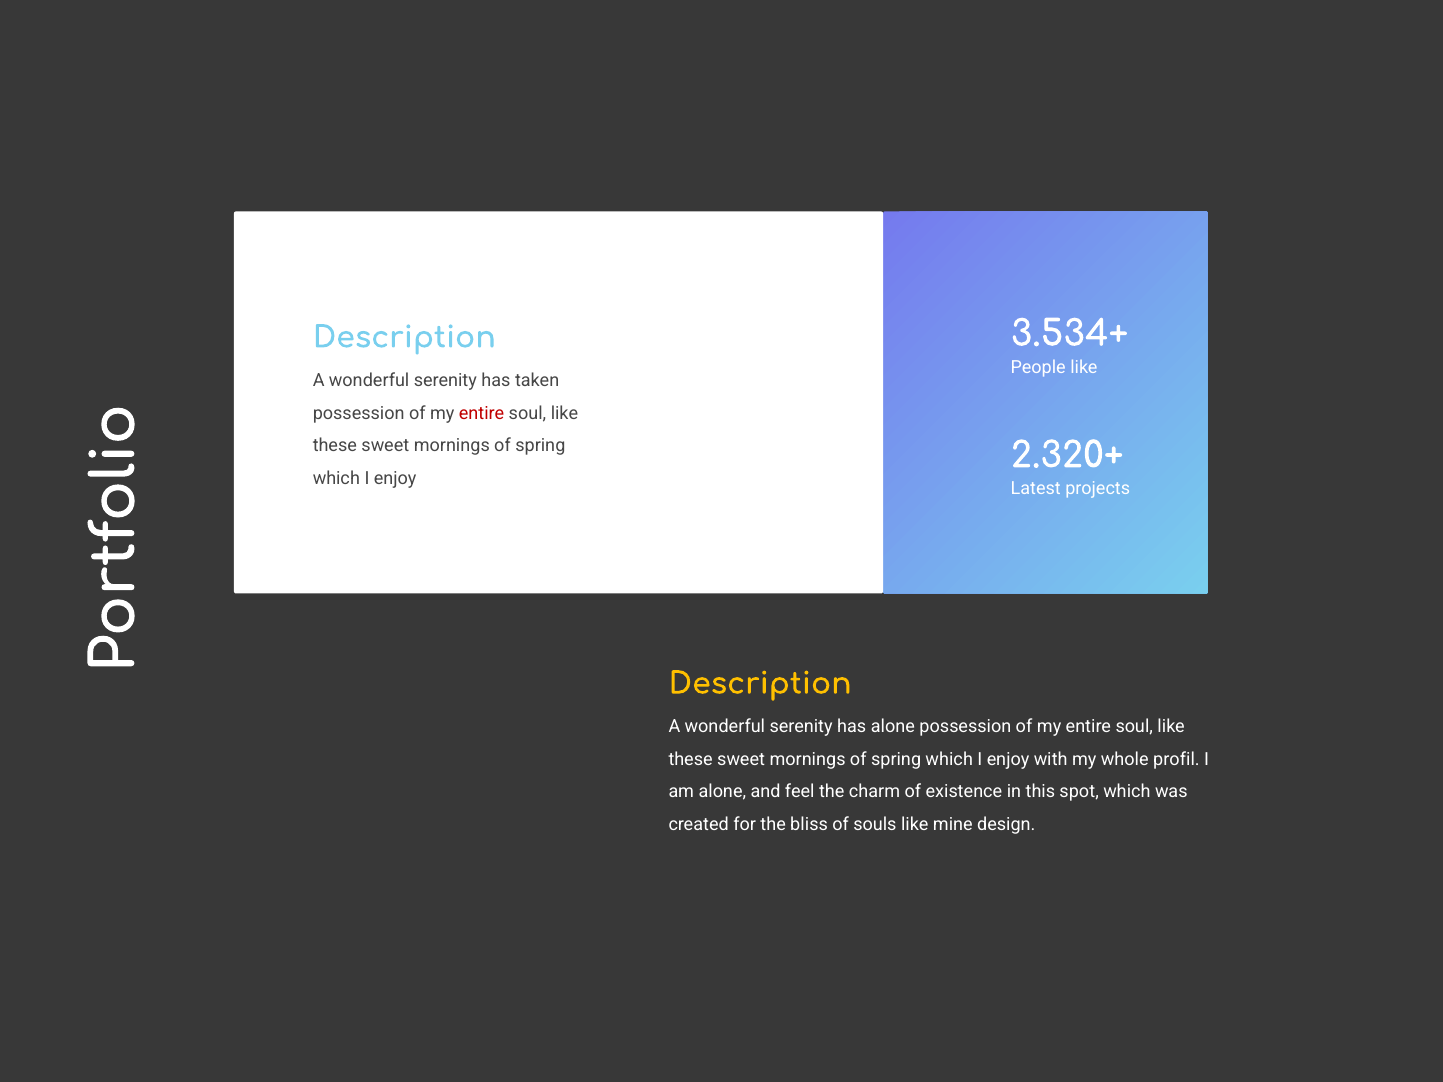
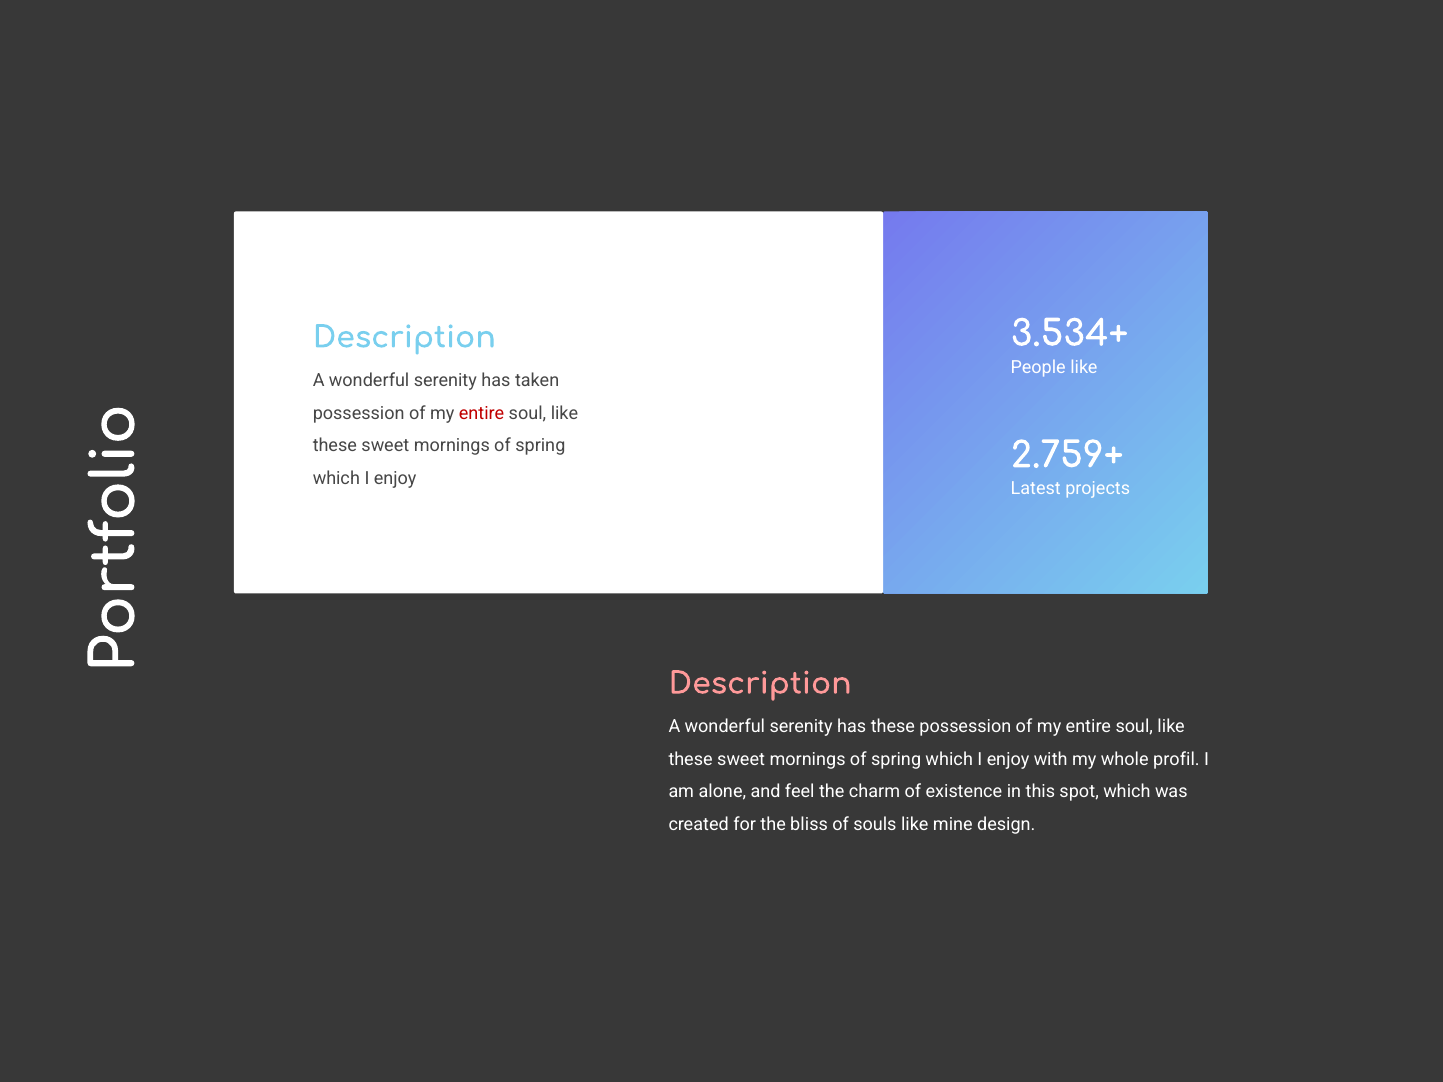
2.320+: 2.320+ -> 2.759+ (1067, 456)
Description colour: yellow -> pink (760, 684)
has alone: alone -> these (893, 727)
